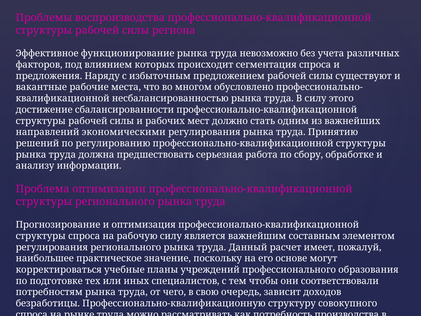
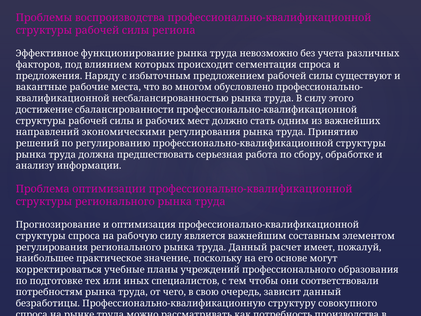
зависит доходов: доходов -> данный (322, 292)
